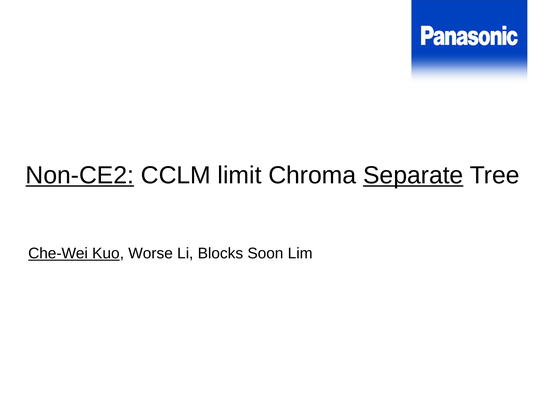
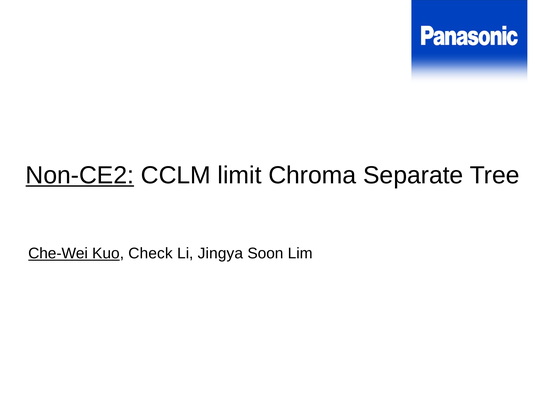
Separate underline: present -> none (413, 175)
Worse: Worse -> Check (150, 253)
Blocks: Blocks -> Jingya (220, 253)
